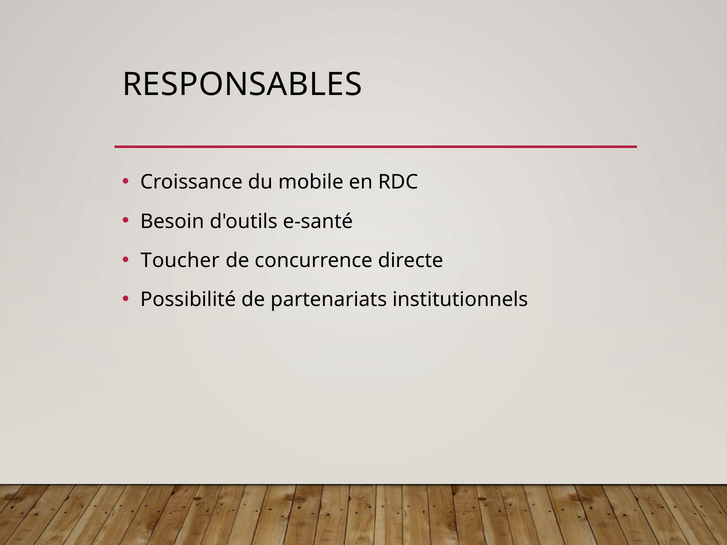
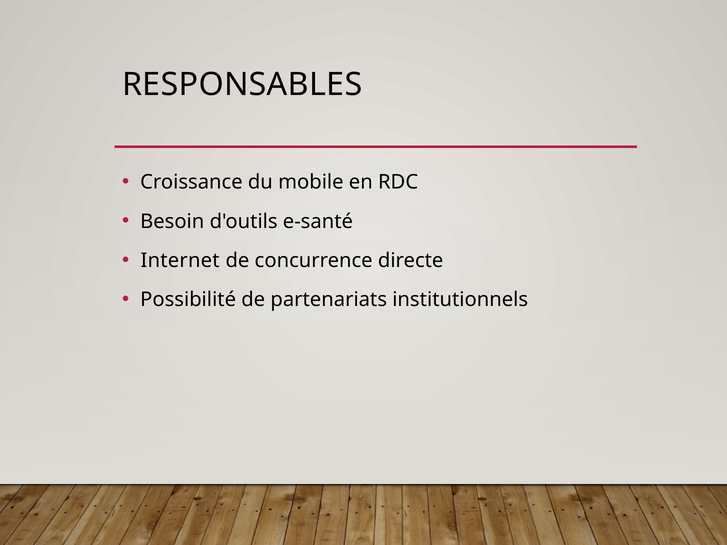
Toucher: Toucher -> Internet (180, 261)
